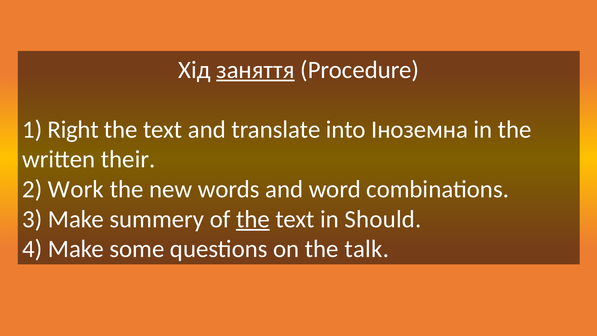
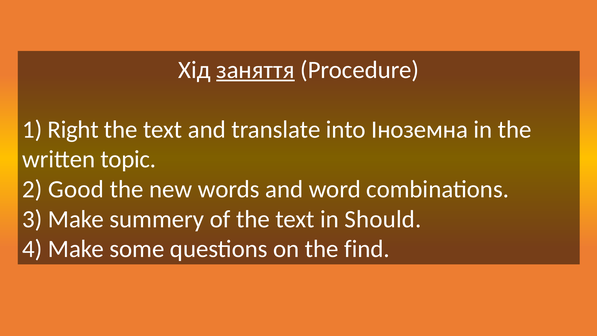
their: their -> topic (128, 159)
Work: Work -> Good (76, 189)
the underline: present -> none (253, 219)
talk: talk -> find (367, 249)
